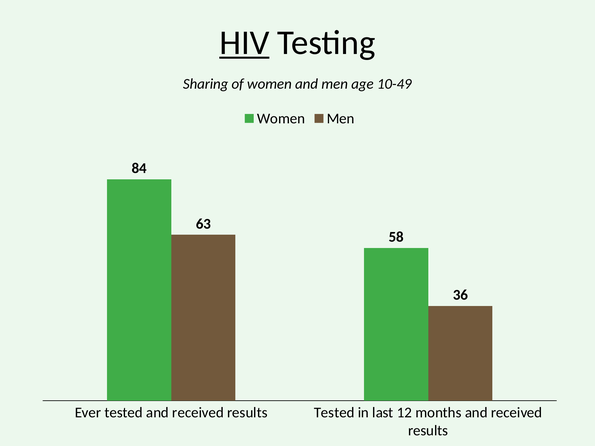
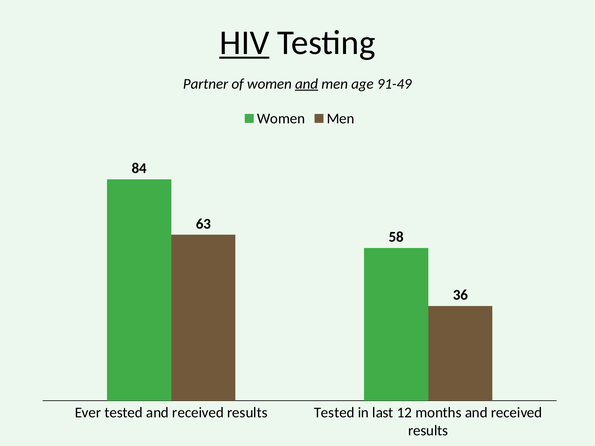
Sharing: Sharing -> Partner (206, 84)
and underline: none -> present (307, 84)
10-49: 10-49 -> 91-49 (394, 84)
